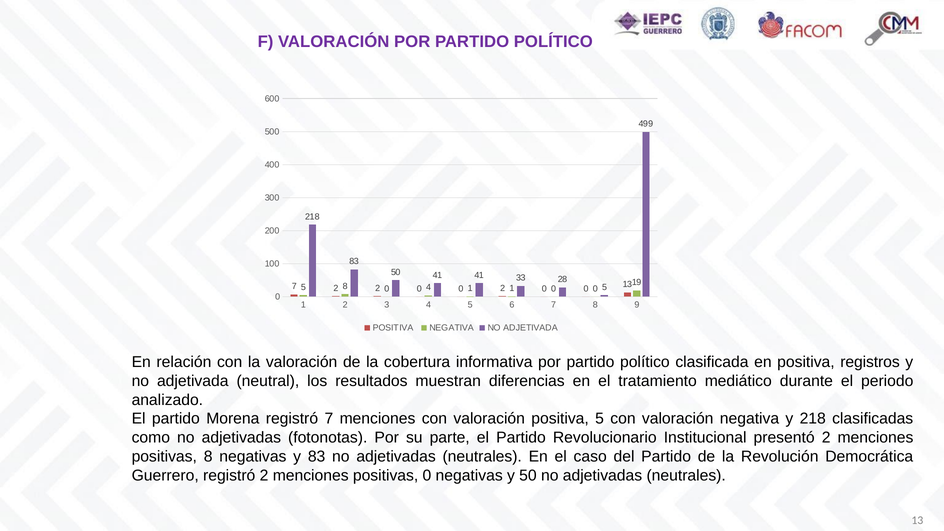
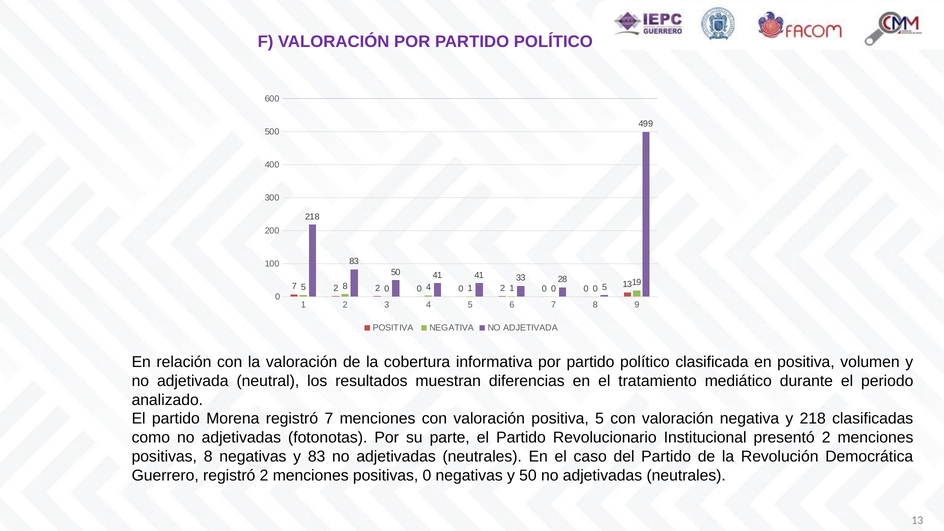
registros: registros -> volumen (870, 362)
